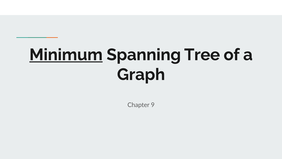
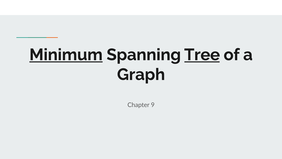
Tree underline: none -> present (202, 55)
